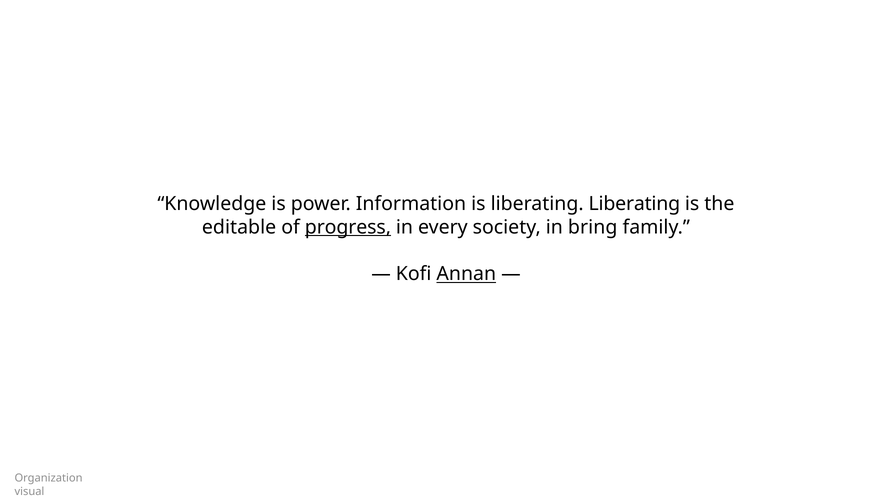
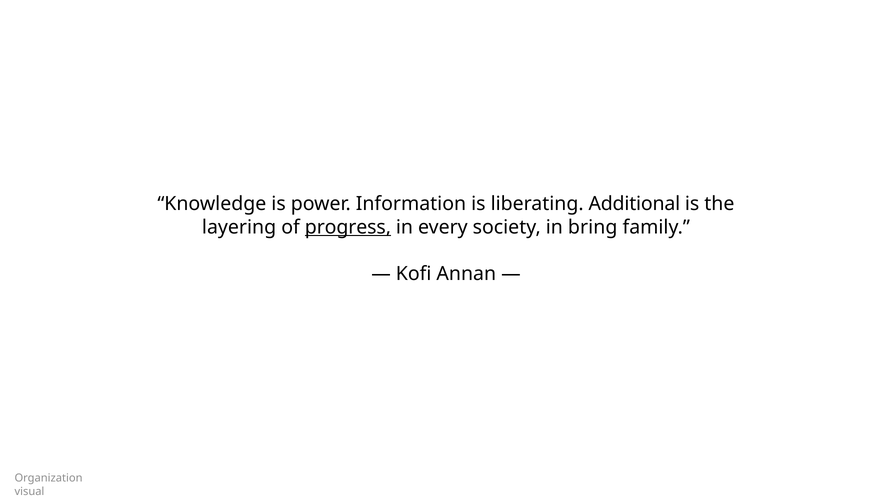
liberating Liberating: Liberating -> Additional (634, 204)
editable: editable -> layering (239, 227)
Annan underline: present -> none (466, 274)
